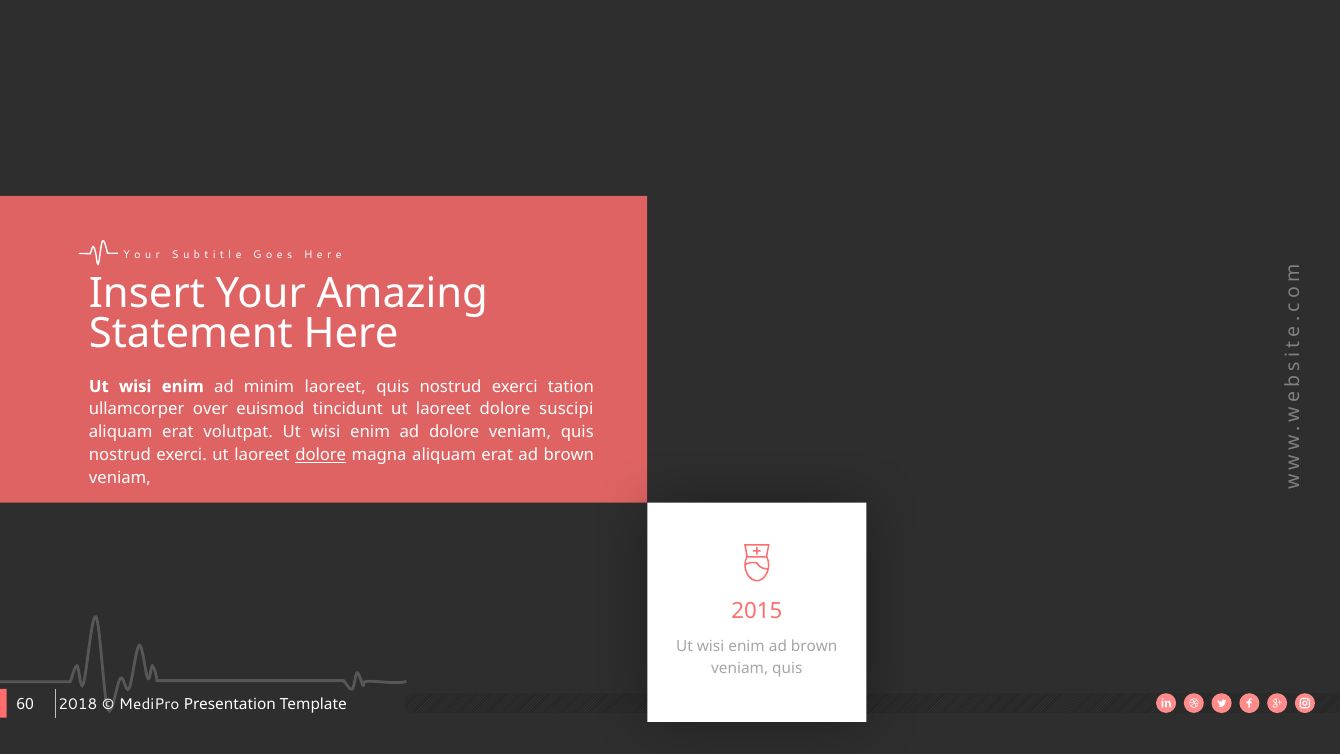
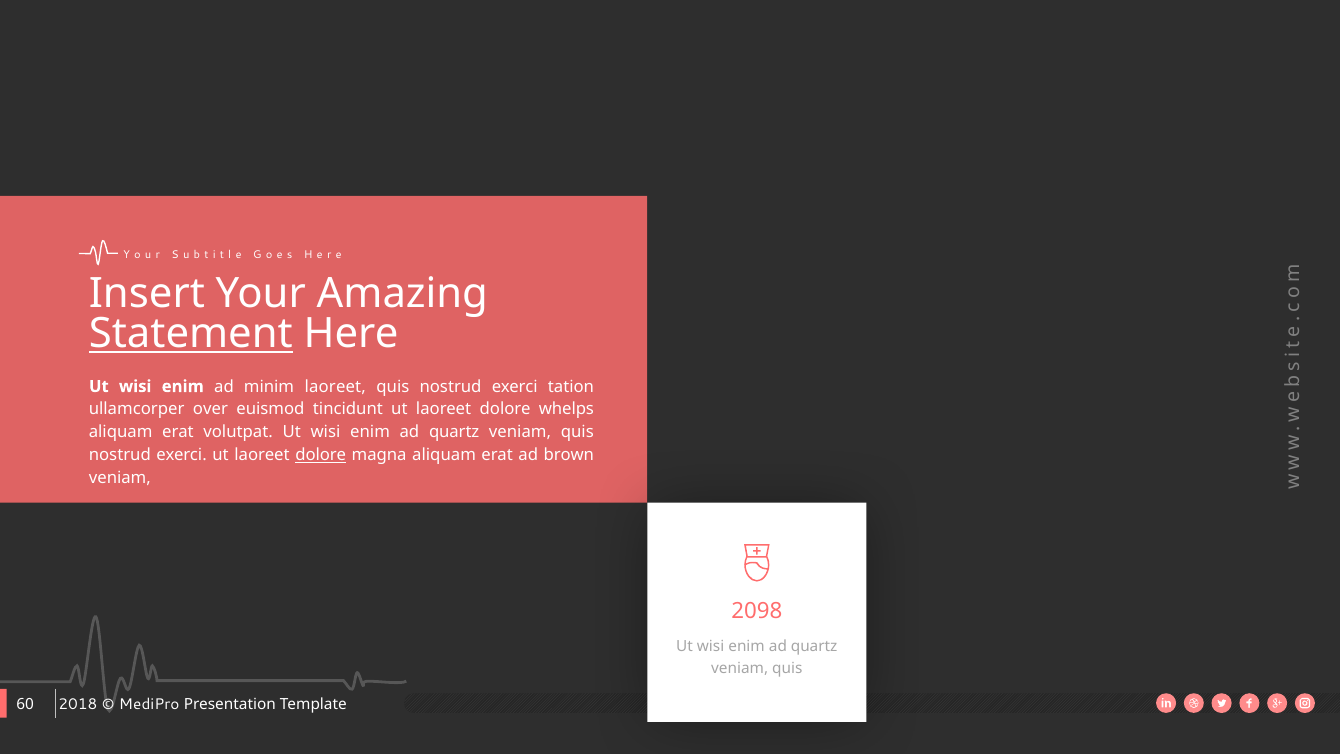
Statement underline: none -> present (191, 334)
suscipi: suscipi -> whelps (566, 409)
dolore: dolore -> quartz (454, 432)
2015: 2015 -> 2098 (757, 611)
brown: brown -> quartz (814, 646)
